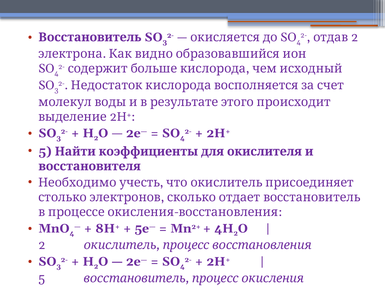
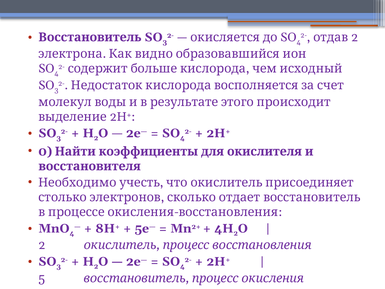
5: 5 -> 0 (45, 151)
